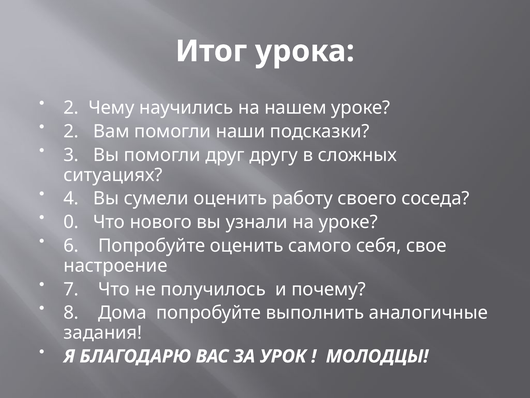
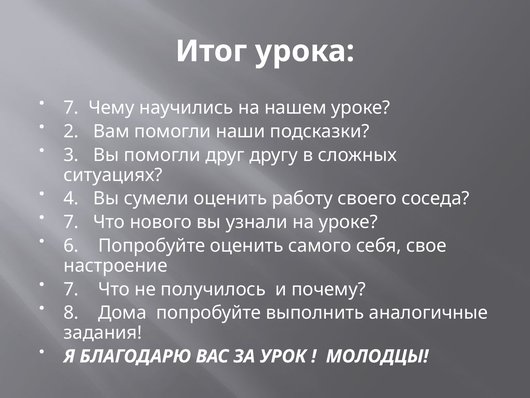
2: 2 -> 7 (71, 108)
0: 0 -> 7 (71, 222)
